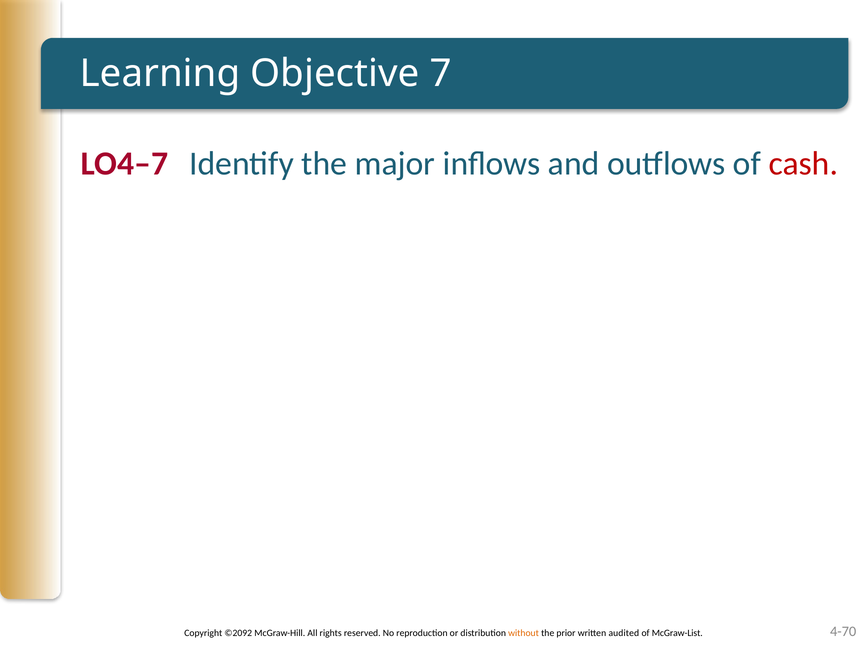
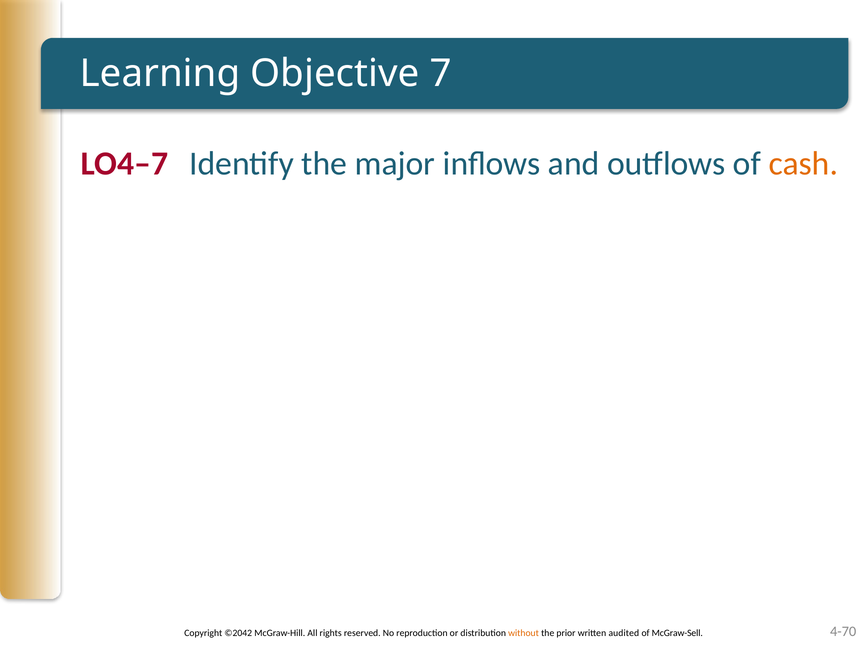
cash colour: red -> orange (803, 164)
©2092: ©2092 -> ©2042 (238, 633)
McGraw-List: McGraw-List -> McGraw-Sell (677, 633)
